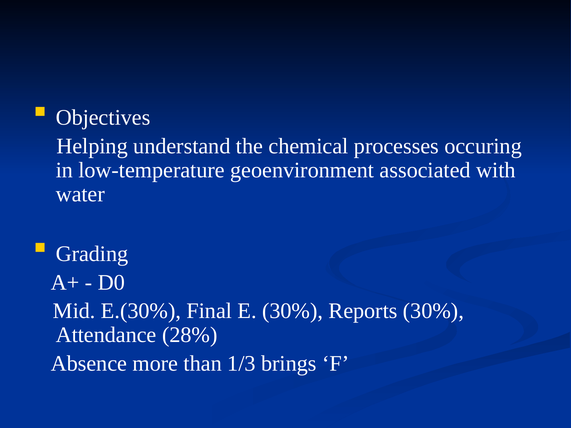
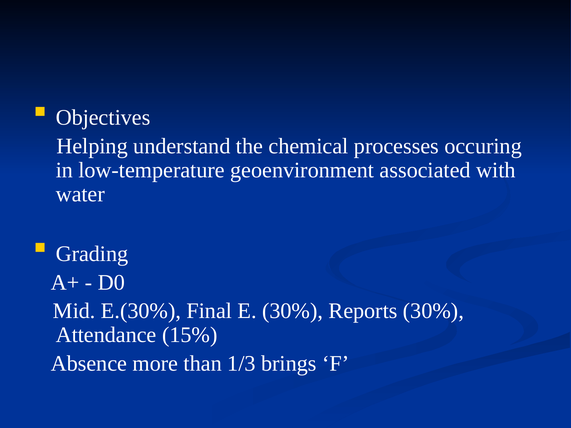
28%: 28% -> 15% (190, 335)
